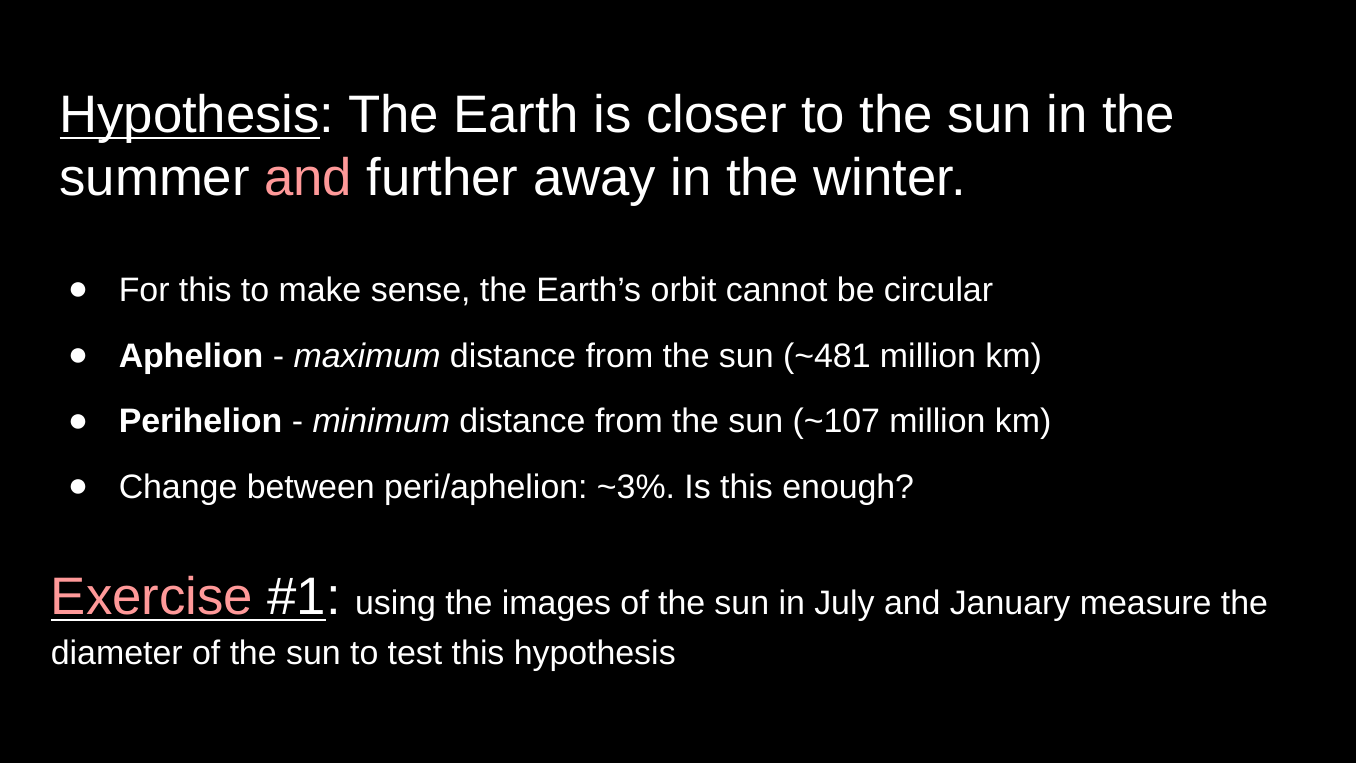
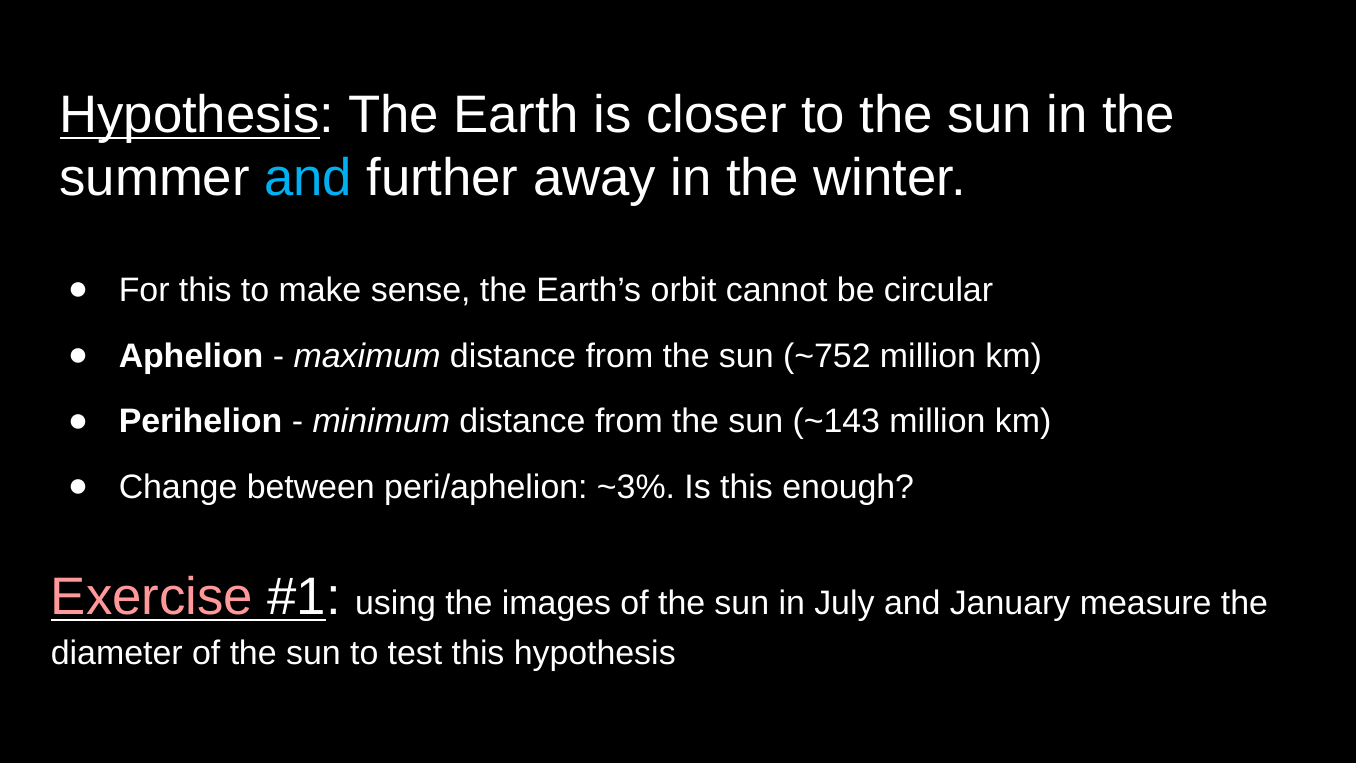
and colour: pink -> light blue (308, 178)
~481: ~481 -> ~752 (827, 356)
~107: ~107 -> ~143 (836, 422)
